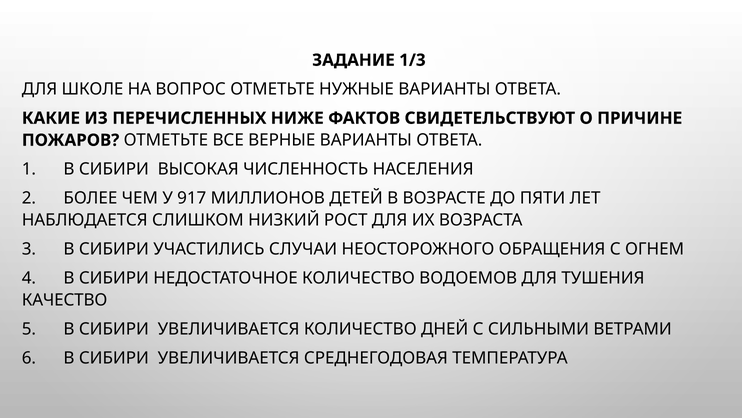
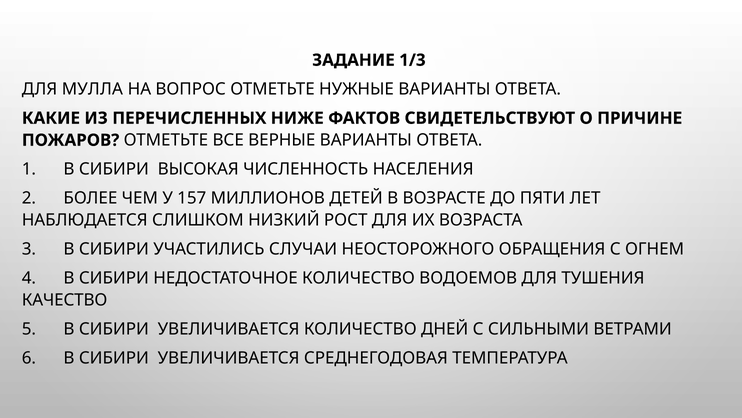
ШКОЛЕ: ШКОЛЕ -> МУЛЛА (92, 89)
917: 917 -> 157 (192, 198)
